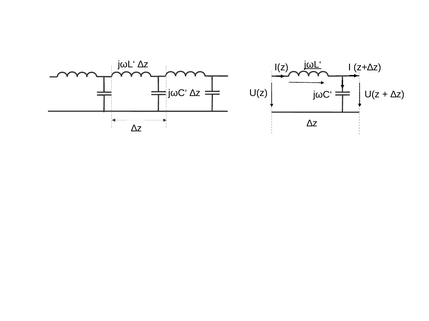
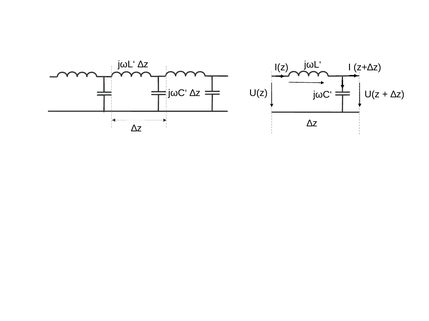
jωL‘ underline: present -> none (313, 65)
